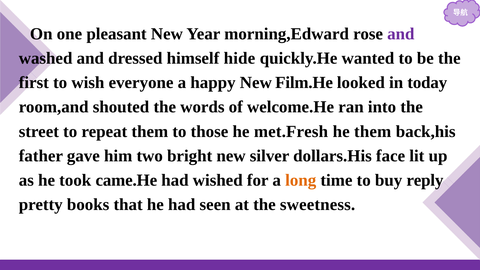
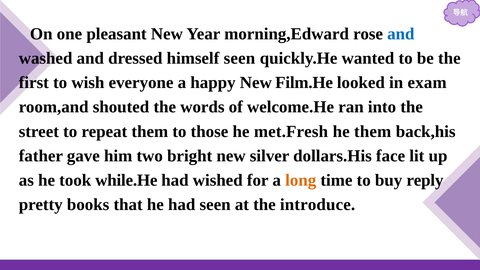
and colour: purple -> blue (401, 34)
himself hide: hide -> seen (239, 58)
today: today -> exam (427, 83)
came.He: came.He -> while.He (126, 180)
sweetness: sweetness -> introduce (318, 205)
